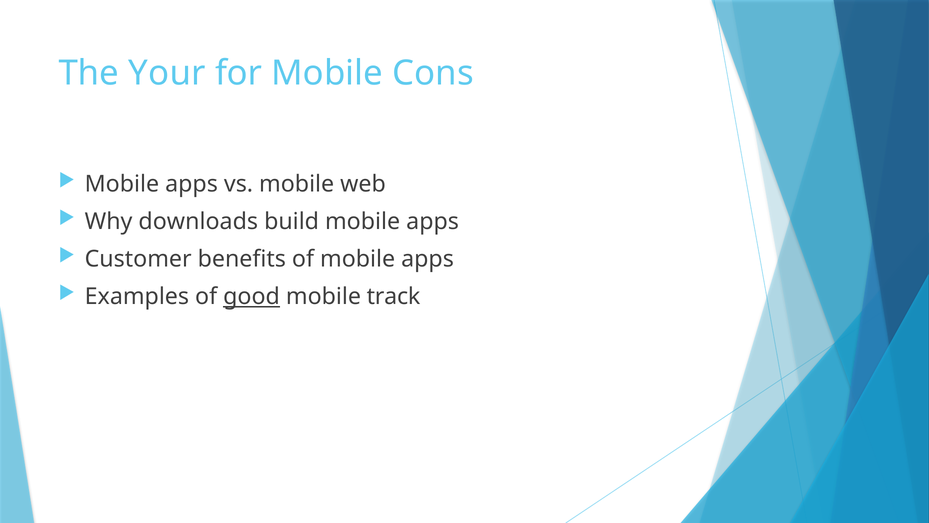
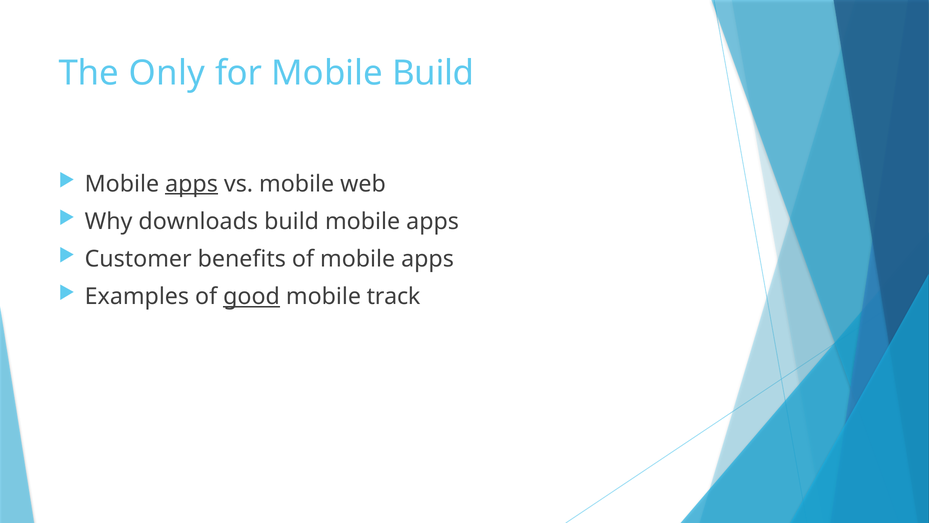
Your: Your -> Only (167, 73)
Mobile Cons: Cons -> Build (433, 73)
apps underline: none -> present (192, 184)
